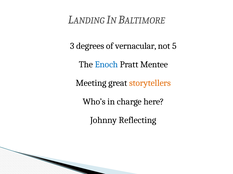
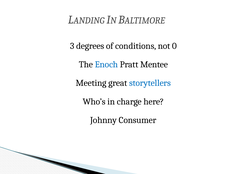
vernacular: vernacular -> conditions (136, 46)
5: 5 -> 0 (174, 46)
storytellers colour: orange -> blue (150, 83)
Reflecting: Reflecting -> Consumer (138, 121)
